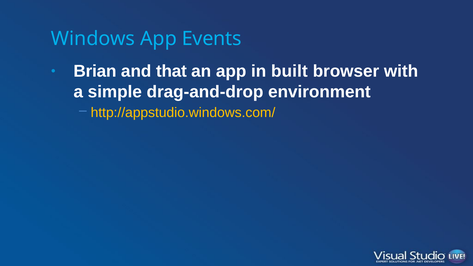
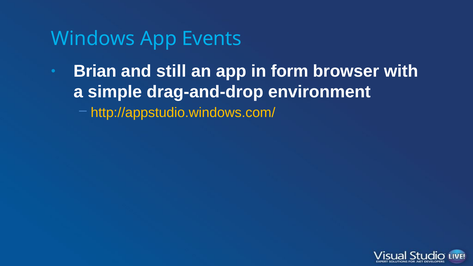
that: that -> still (171, 71)
built: built -> form (290, 71)
